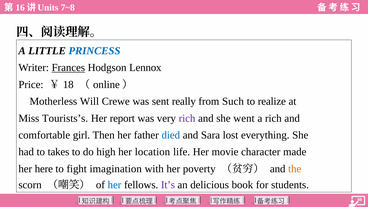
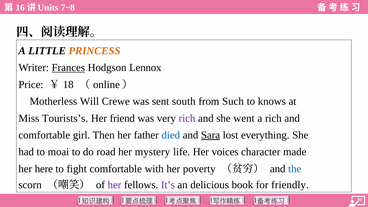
PRINCESS colour: blue -> orange (95, 51)
really: really -> south (184, 101)
realize: realize -> knows (272, 101)
report: report -> friend (122, 118)
Sara underline: none -> present (211, 135)
takes: takes -> moai (58, 152)
high: high -> road (106, 152)
location: location -> mystery (152, 152)
movie: movie -> voices (225, 152)
fight imagination: imagination -> comfortable (116, 169)
the colour: orange -> blue (295, 169)
her colour: blue -> purple (114, 185)
students: students -> friendly (290, 185)
